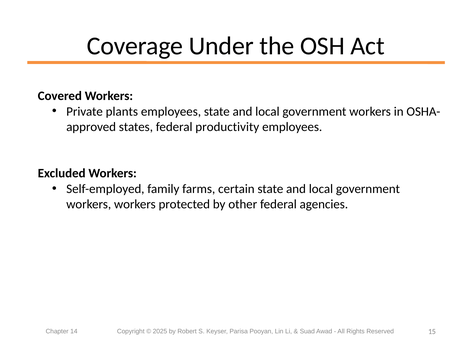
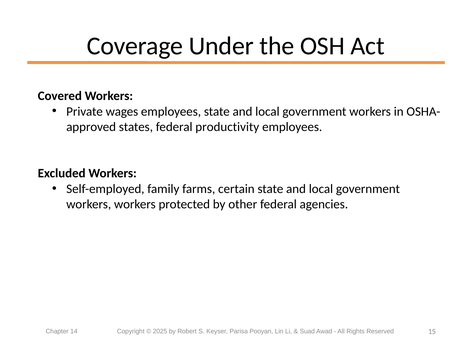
plants: plants -> wages (122, 111)
